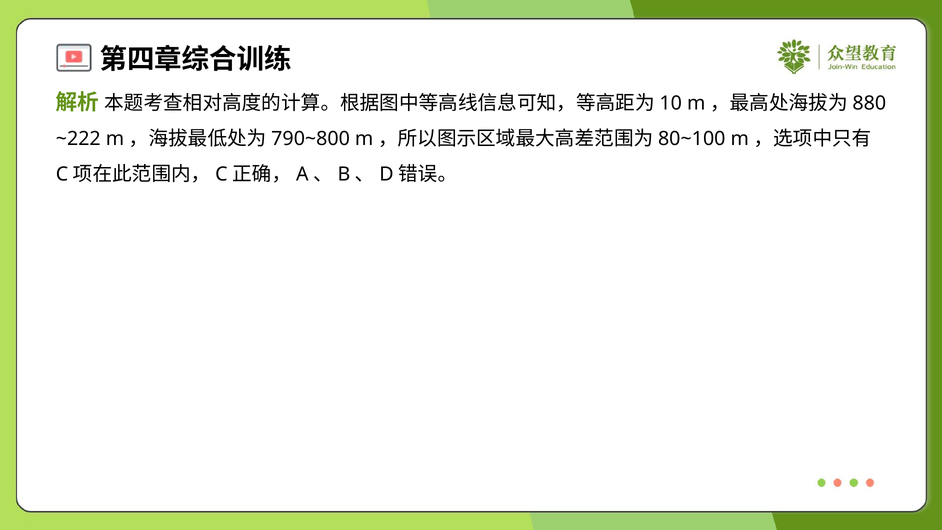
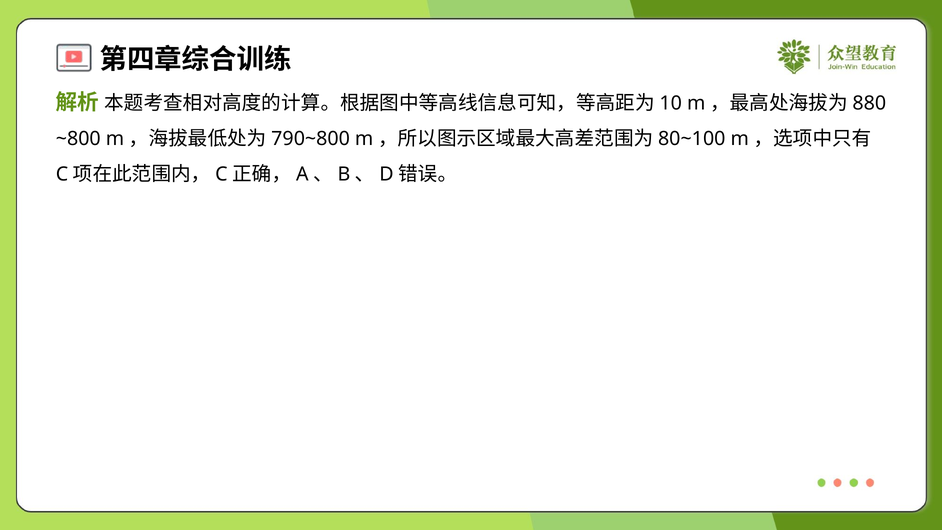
~222: ~222 -> ~800 (78, 139)
